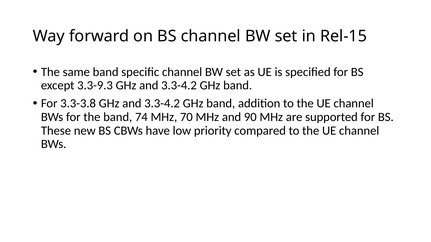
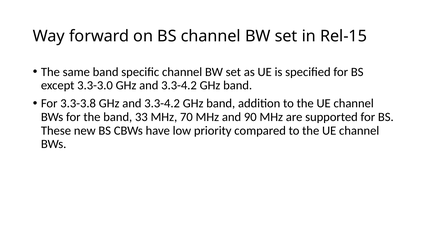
3.3-9.3: 3.3-9.3 -> 3.3-3.0 (95, 86)
74: 74 -> 33 (141, 117)
